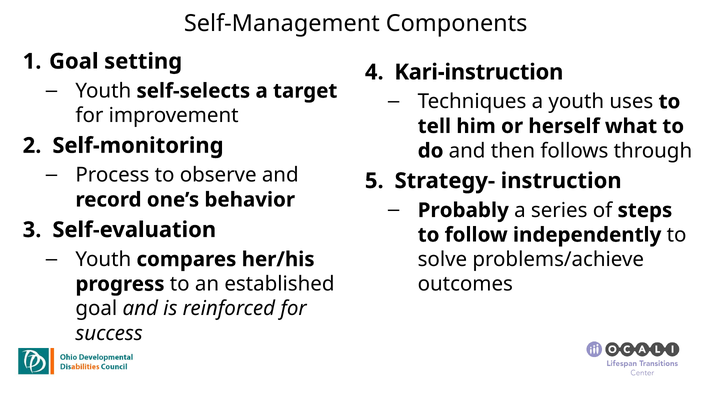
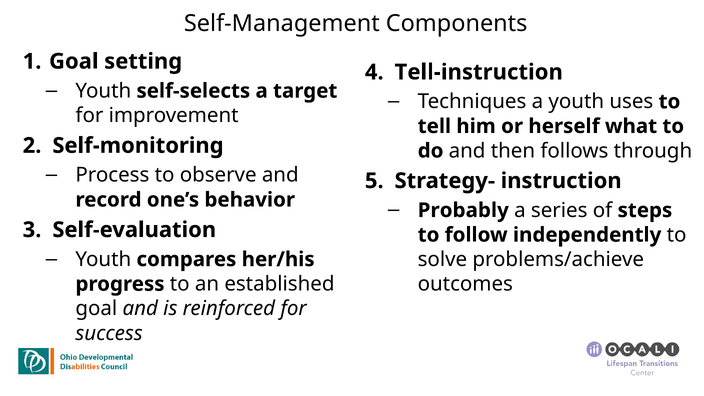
Kari-instruction: Kari-instruction -> Tell-instruction (479, 72)
